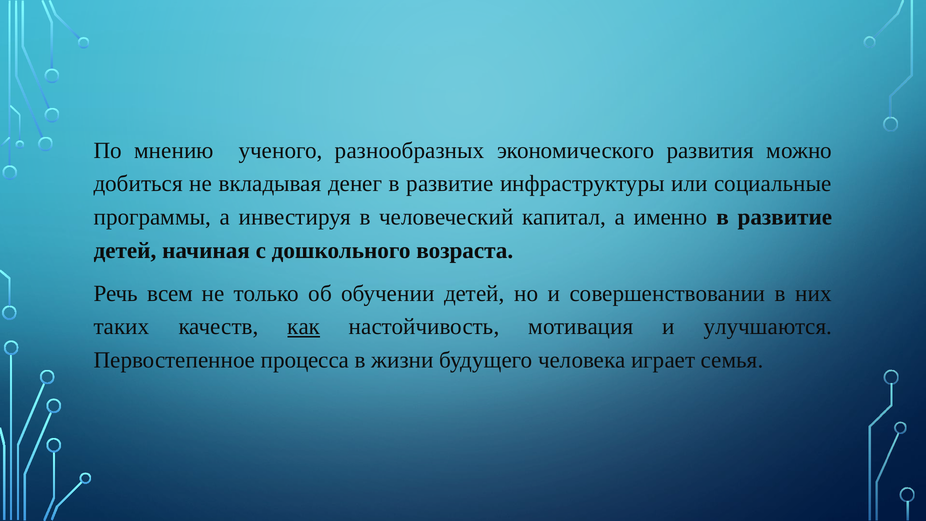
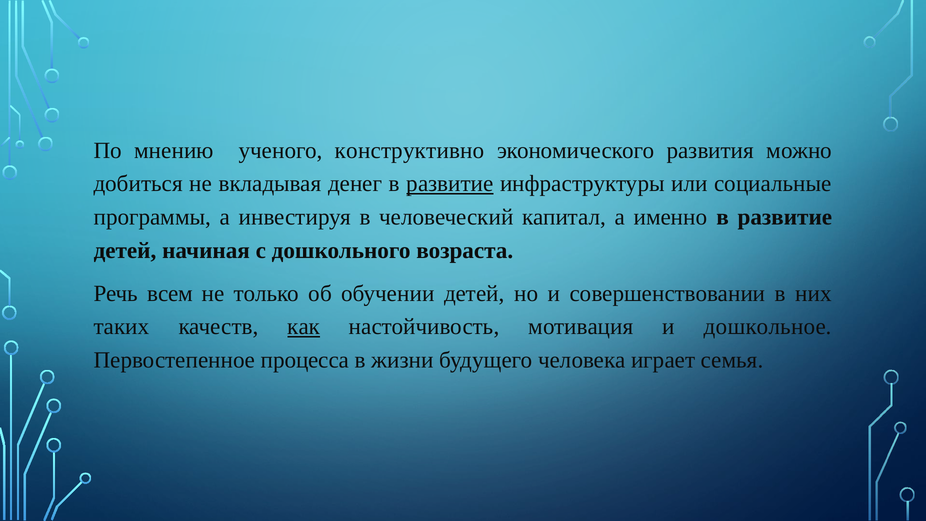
разнообразных: разнообразных -> конструктивно (410, 150)
развитие underline: none -> present (450, 184)
улучшаются: улучшаются -> дошкольное (768, 327)
